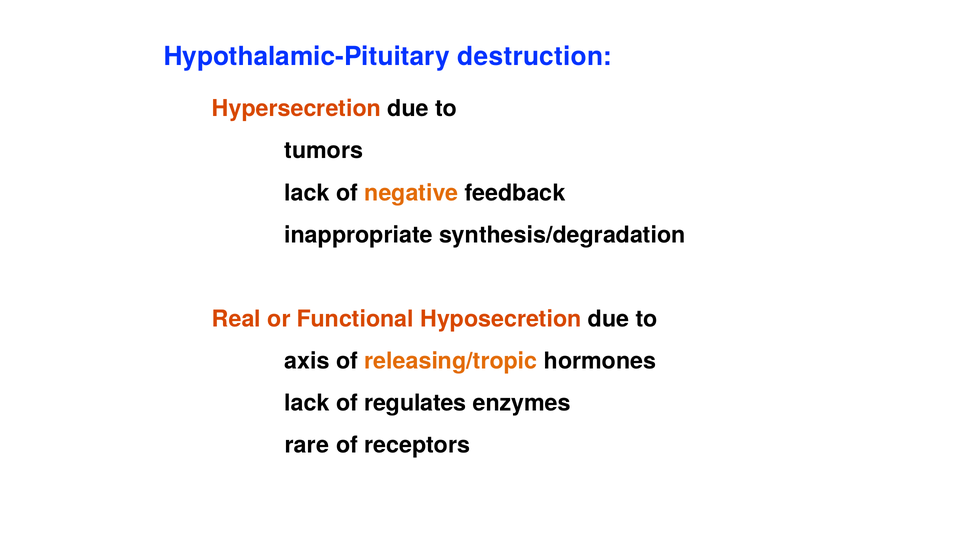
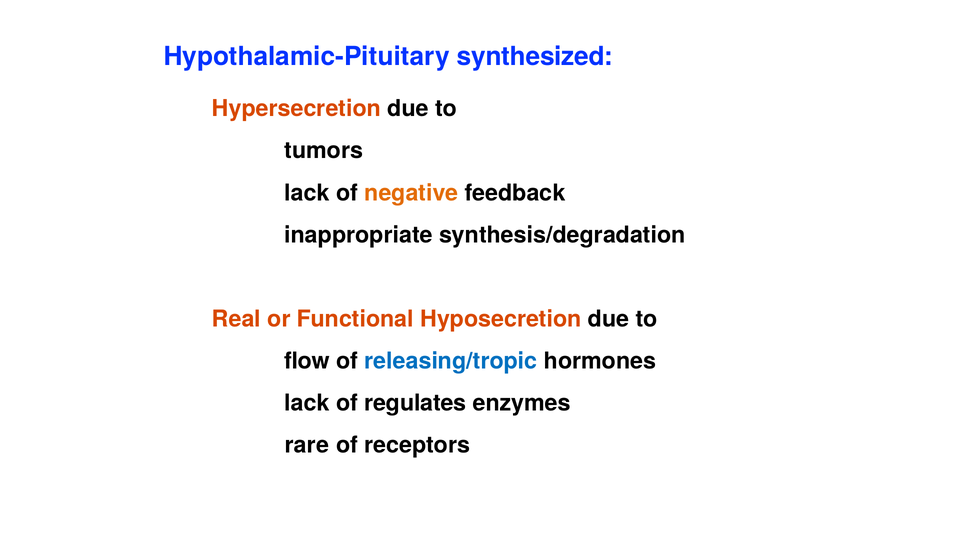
destruction: destruction -> synthesized (535, 57)
axis: axis -> flow (307, 361)
releasing/tropic colour: orange -> blue (451, 361)
